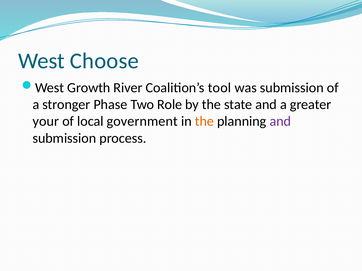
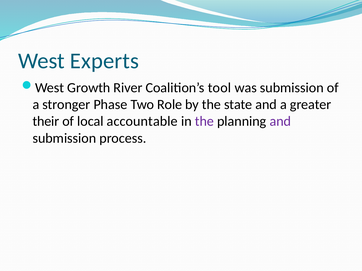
Choose: Choose -> Experts (104, 61)
your: your -> their (46, 122)
government: government -> accountable (142, 122)
the colour: orange -> purple (204, 122)
